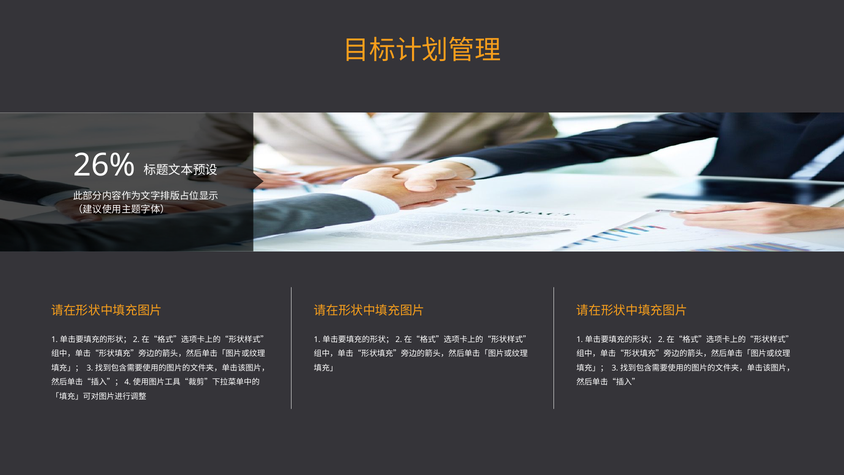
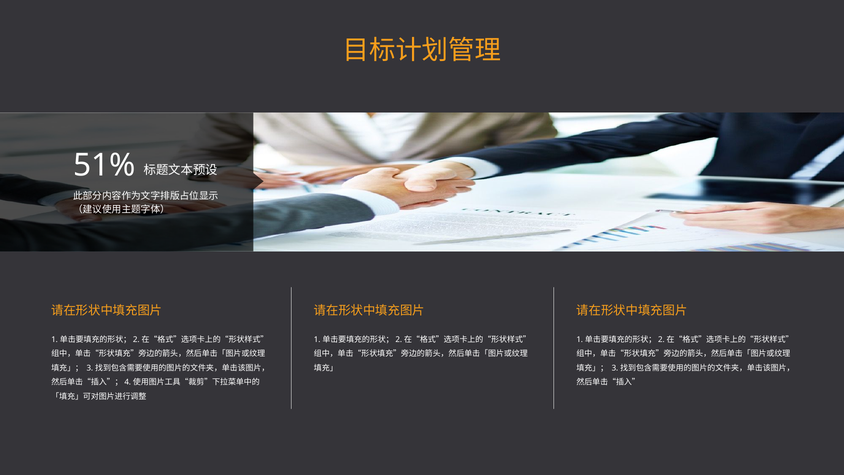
26%: 26% -> 51% (104, 165)
